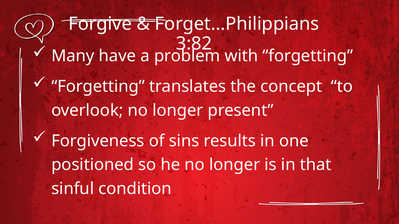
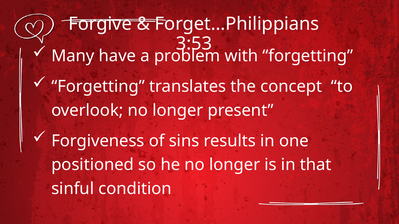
3:82: 3:82 -> 3:53 (194, 44)
